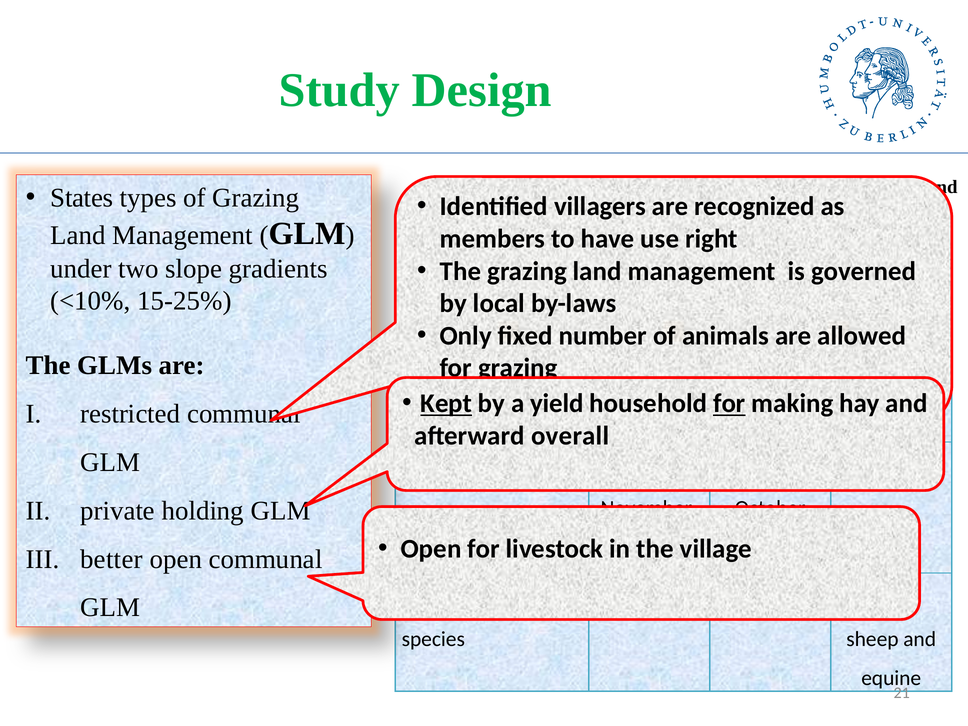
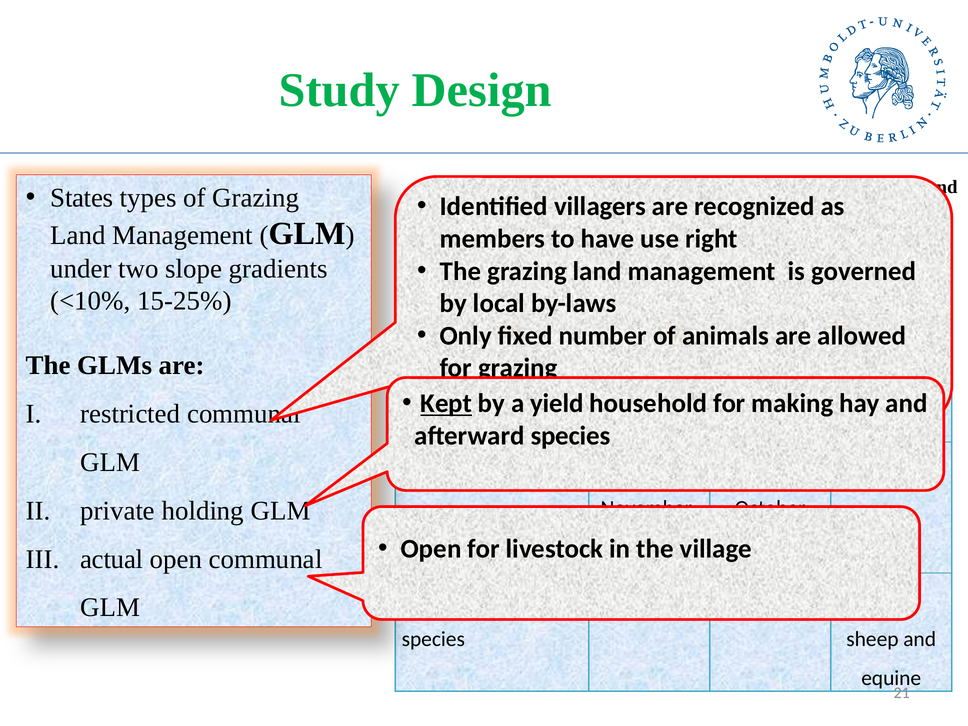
for underline: present -> none (729, 404)
overall: overall -> species (570, 436)
better: better -> actual (112, 559)
